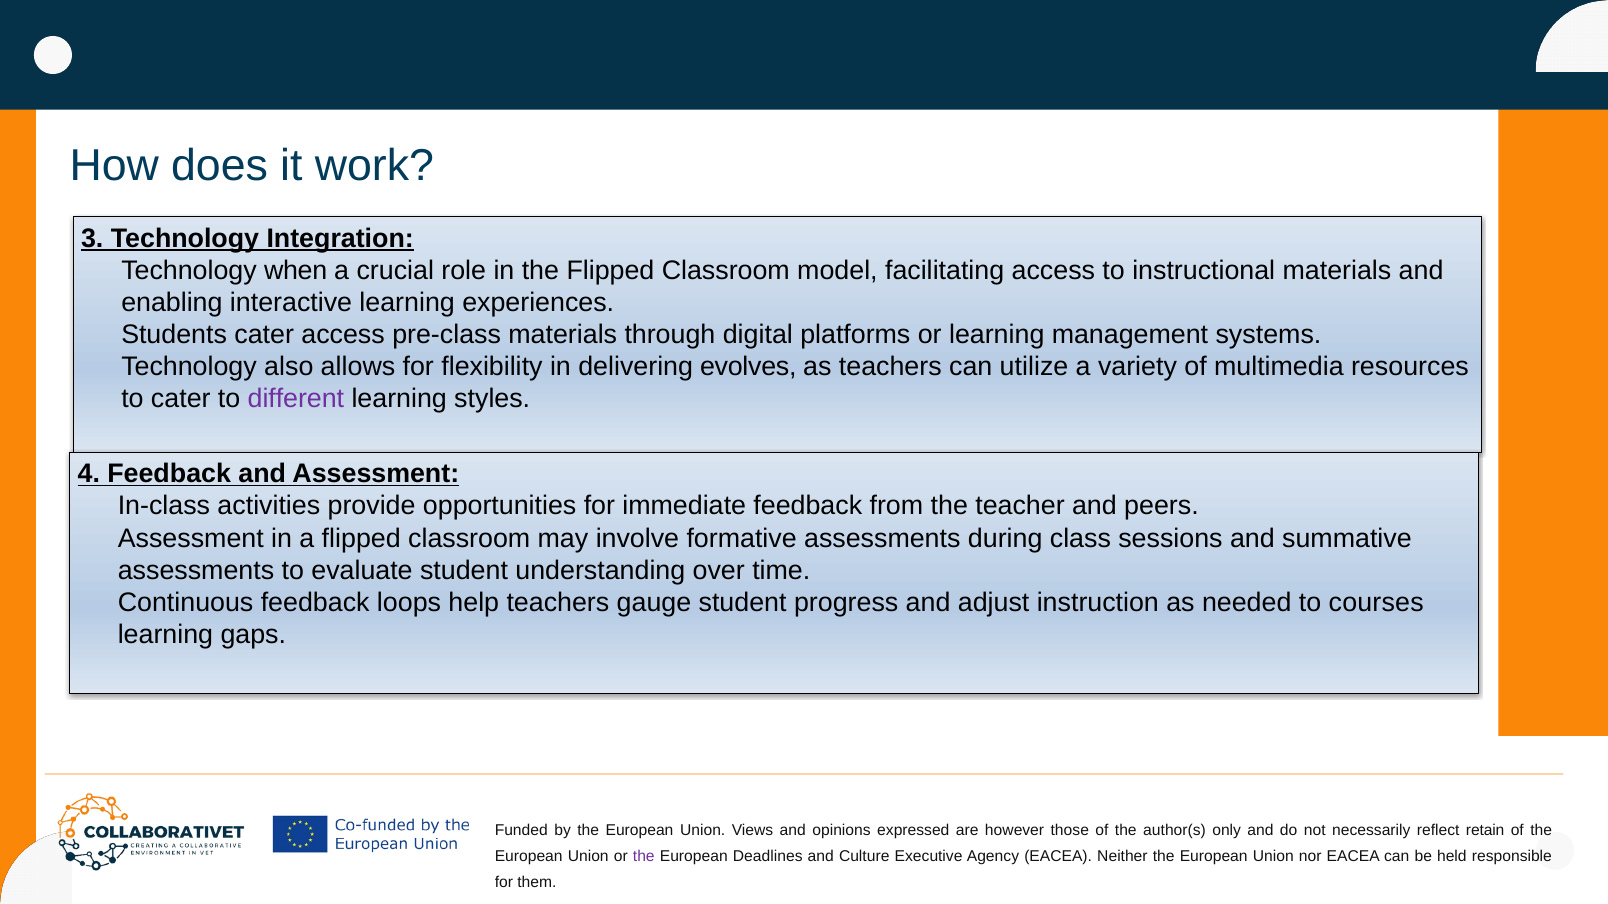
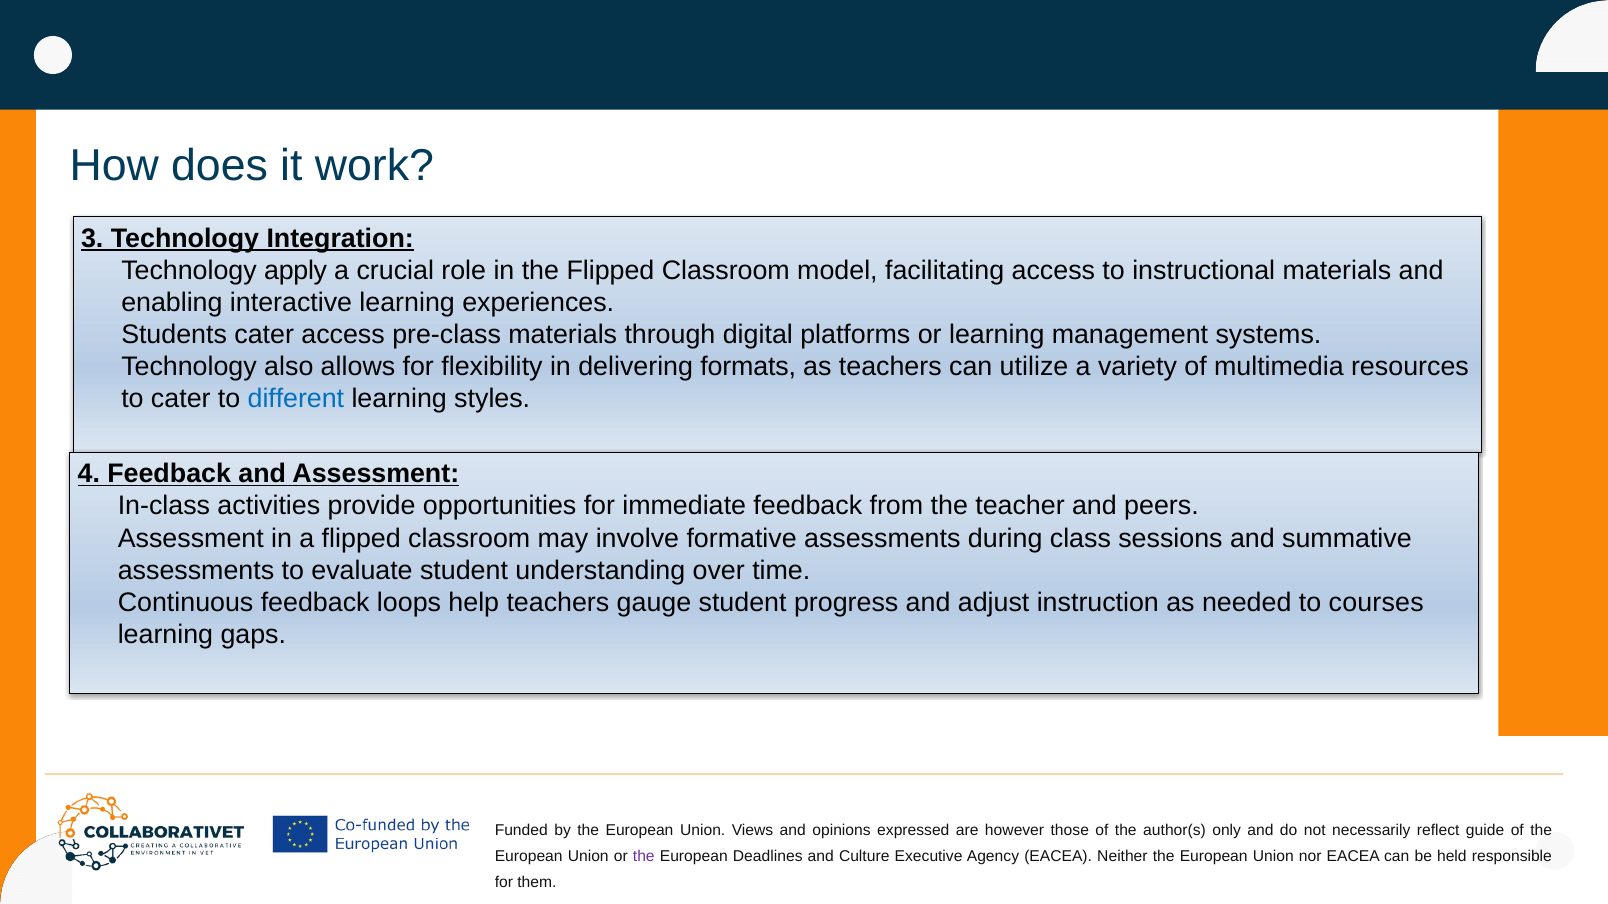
when: when -> apply (296, 271)
evolves: evolves -> formats (748, 367)
different colour: purple -> blue (296, 399)
retain: retain -> guide (1485, 831)
